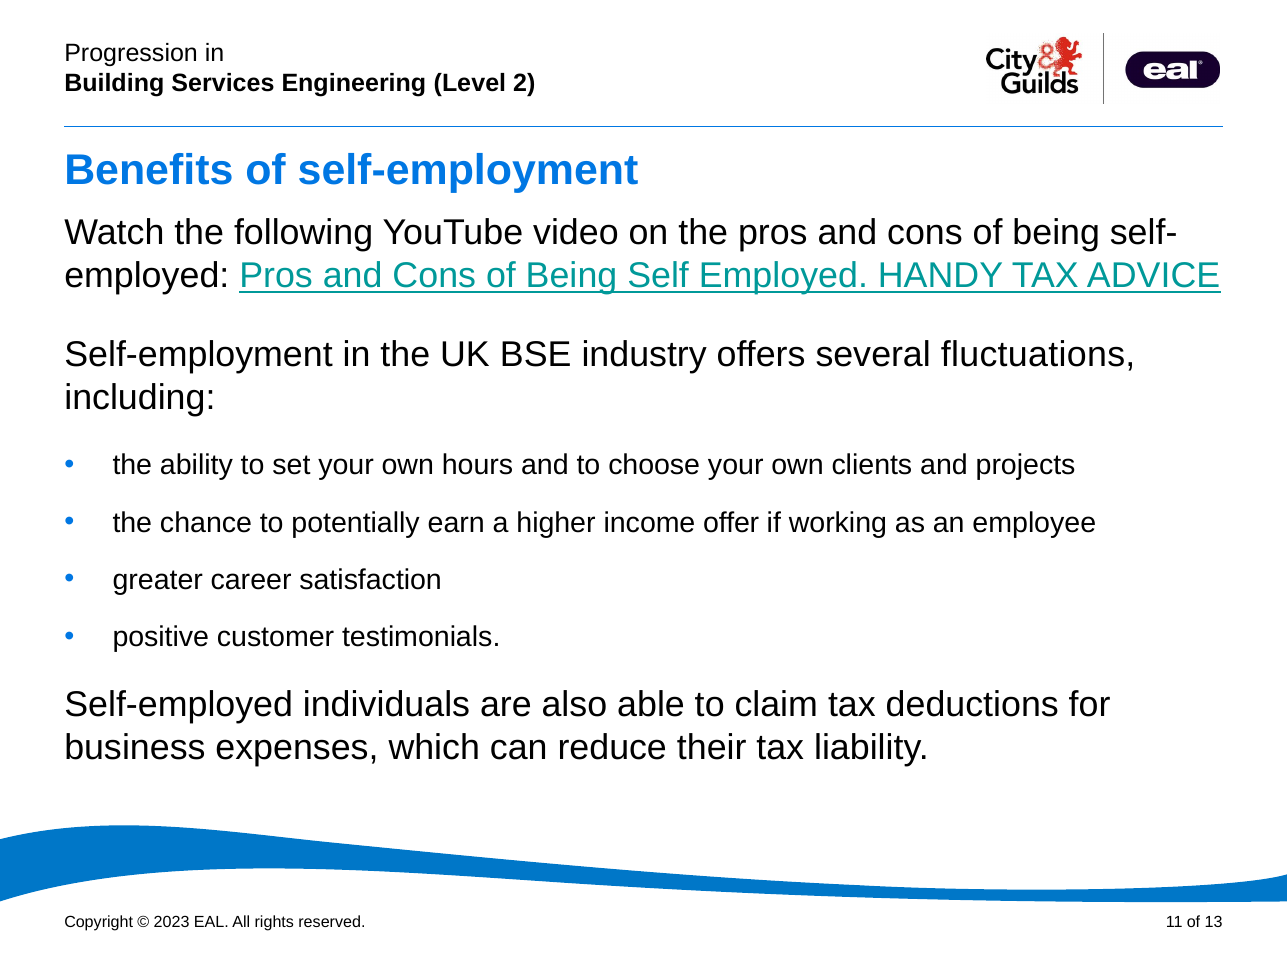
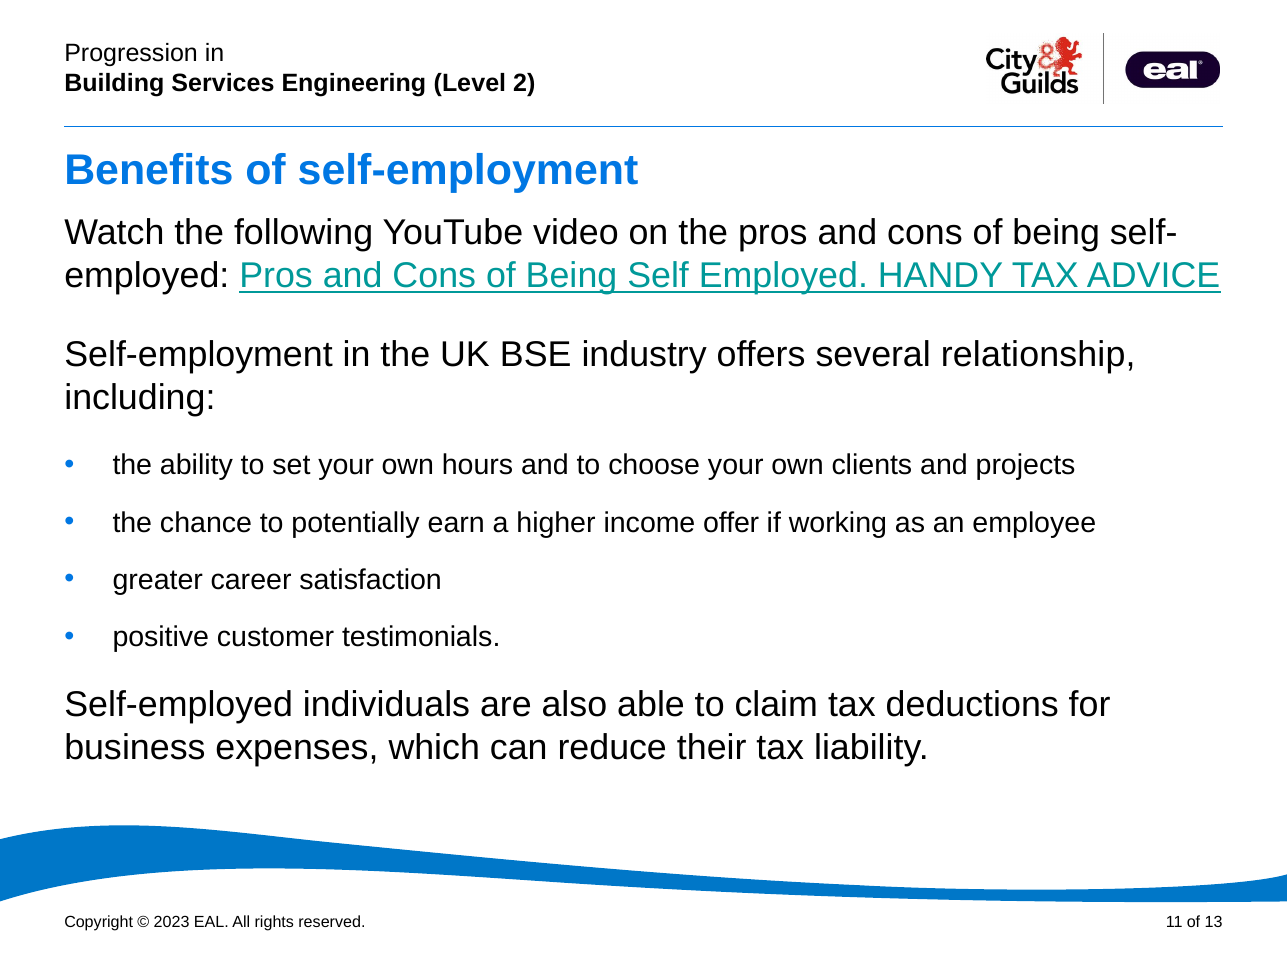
fluctuations: fluctuations -> relationship (1038, 355)
